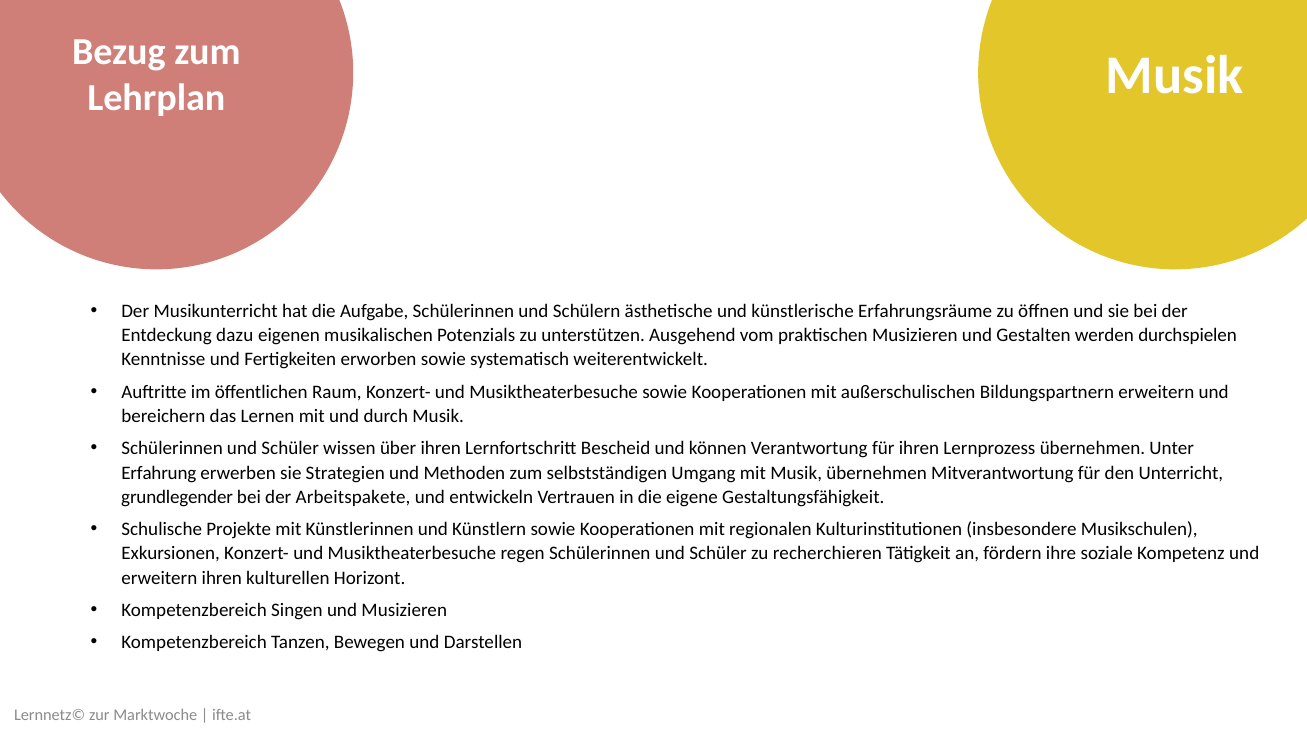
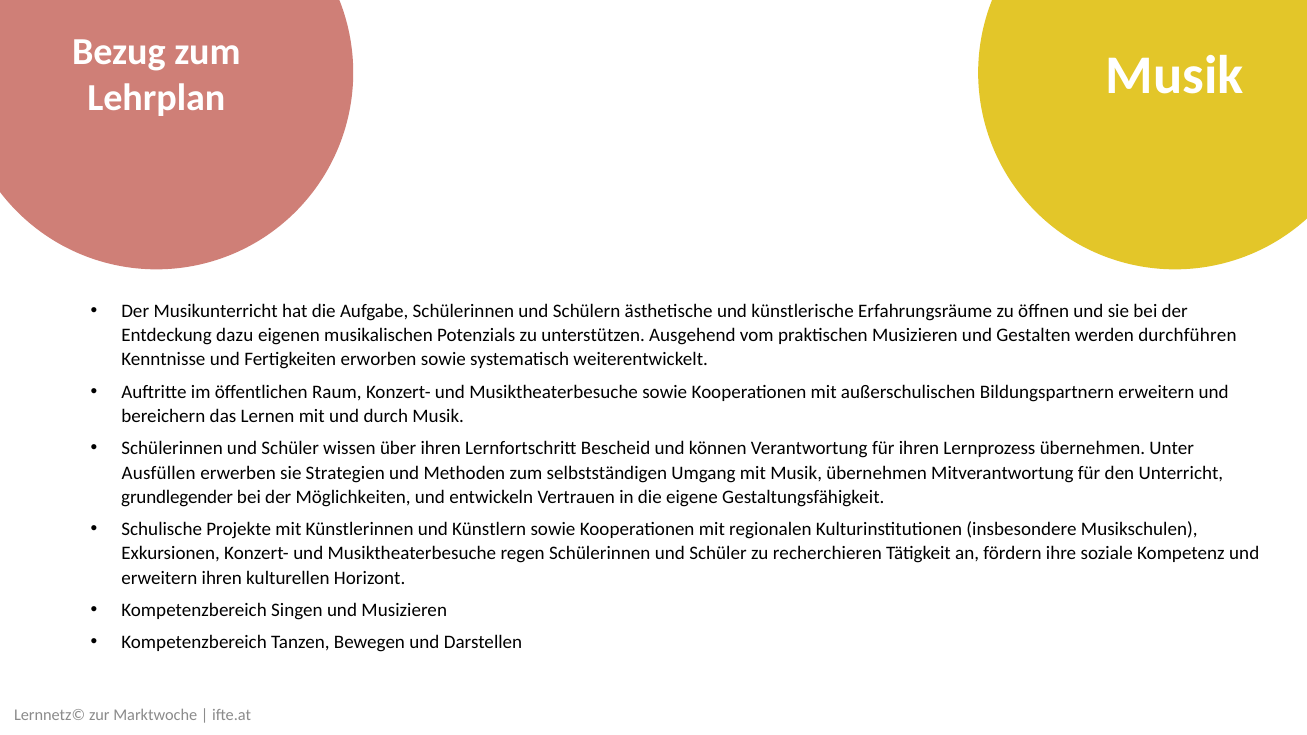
durchspielen: durchspielen -> durchführen (1187, 335)
Erfahrung: Erfahrung -> Ausfüllen (159, 473)
Arbeitspakete: Arbeitspakete -> Möglichkeiten (353, 497)
